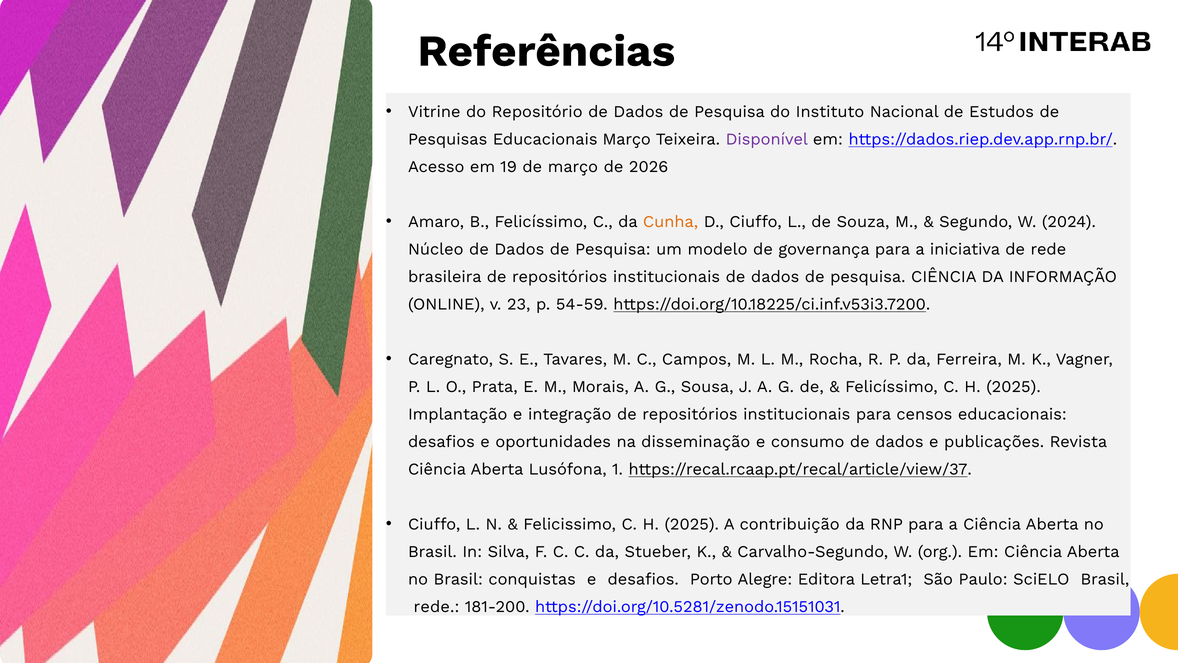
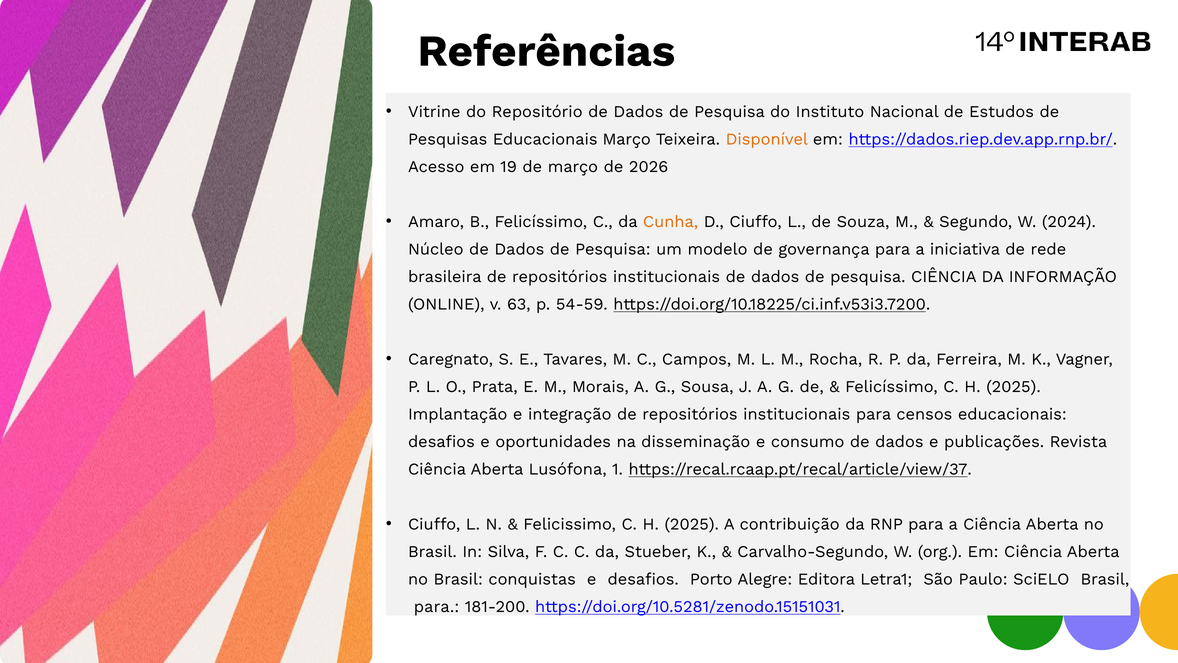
Disponível colour: purple -> orange (767, 139)
23: 23 -> 63 (519, 304)
rede: rede -> para (437, 606)
